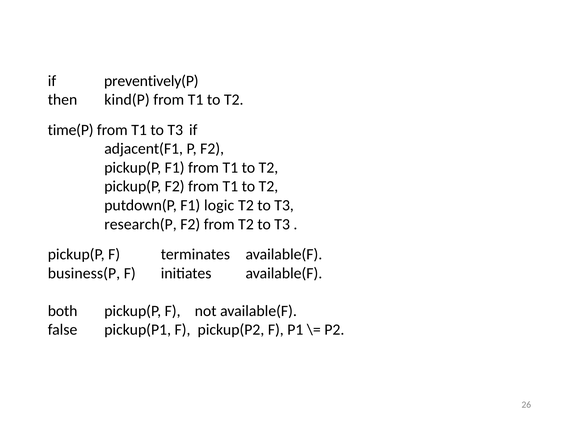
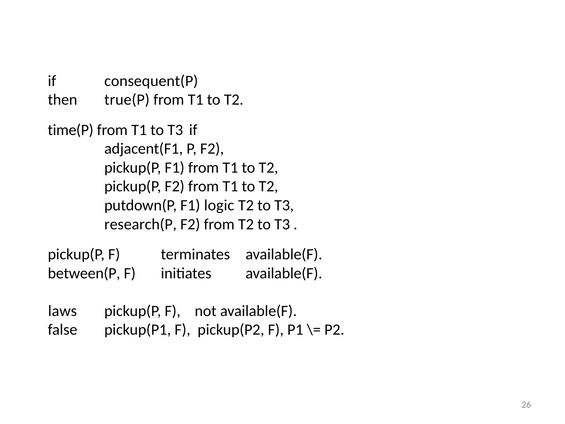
preventively(P: preventively(P -> consequent(P (151, 81)
kind(P: kind(P -> true(P (127, 100)
business(P: business(P -> between(P (84, 273)
both: both -> laws (62, 311)
